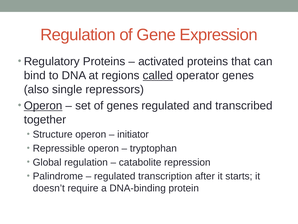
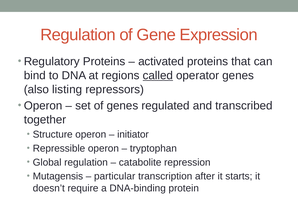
single: single -> listing (67, 89)
Operon underline: present -> none (43, 105)
Palindrome: Palindrome -> Mutagensis (58, 176)
regulated: regulated -> particular (115, 176)
